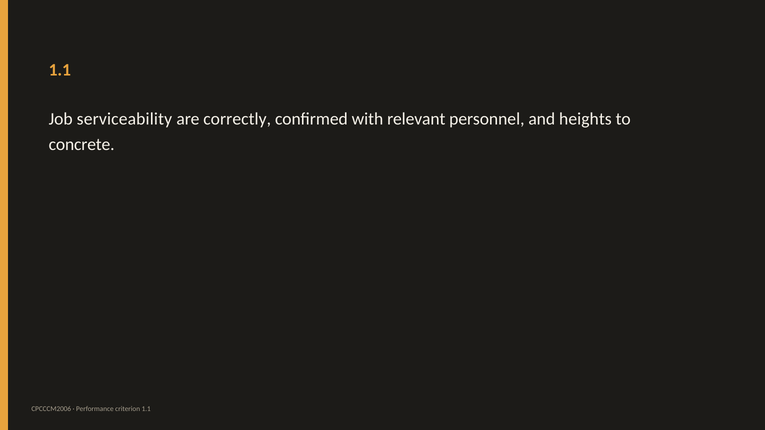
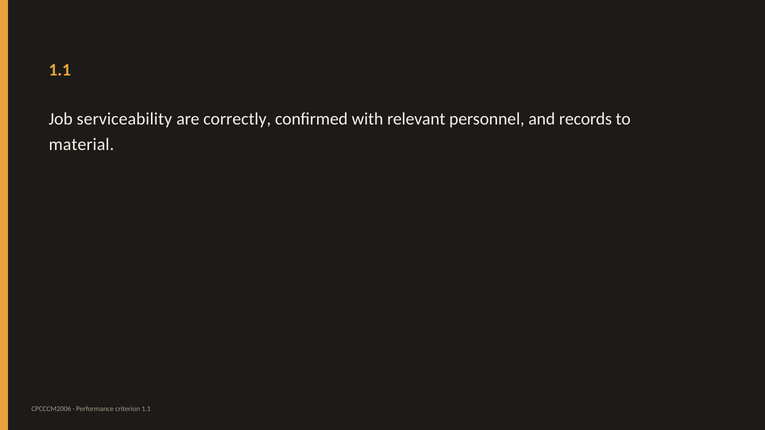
heights: heights -> records (585, 119)
concrete: concrete -> material (81, 144)
